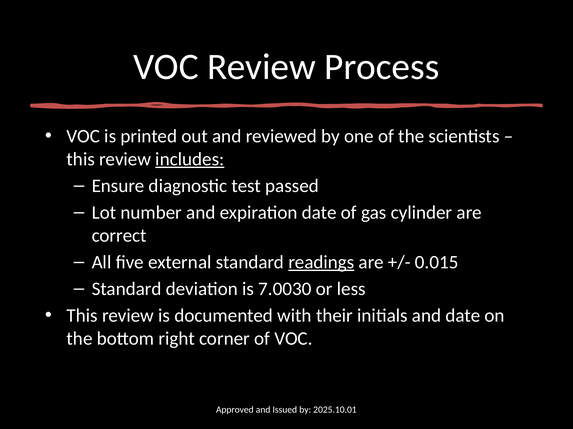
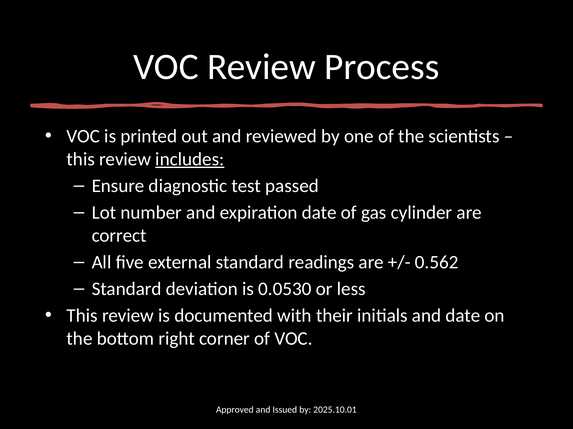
readings underline: present -> none (321, 263)
0.015: 0.015 -> 0.562 (437, 263)
7.0030: 7.0030 -> 0.0530 (285, 289)
